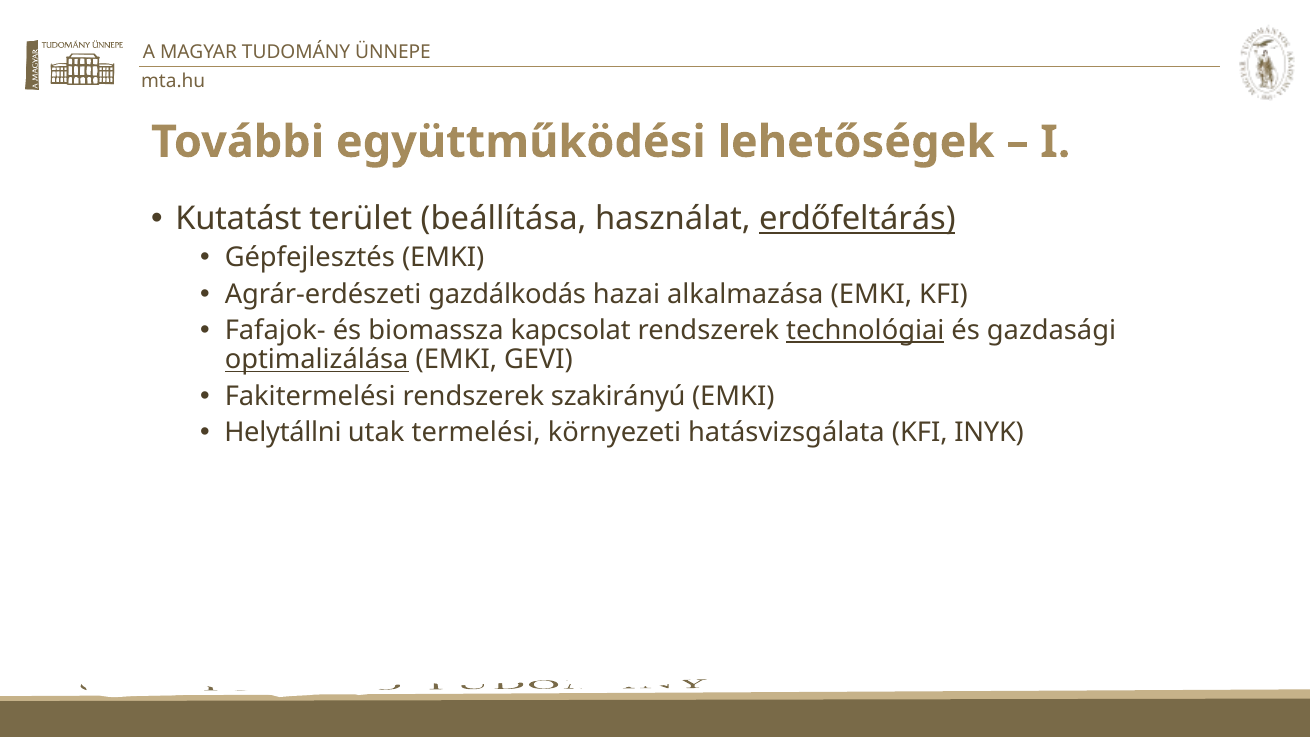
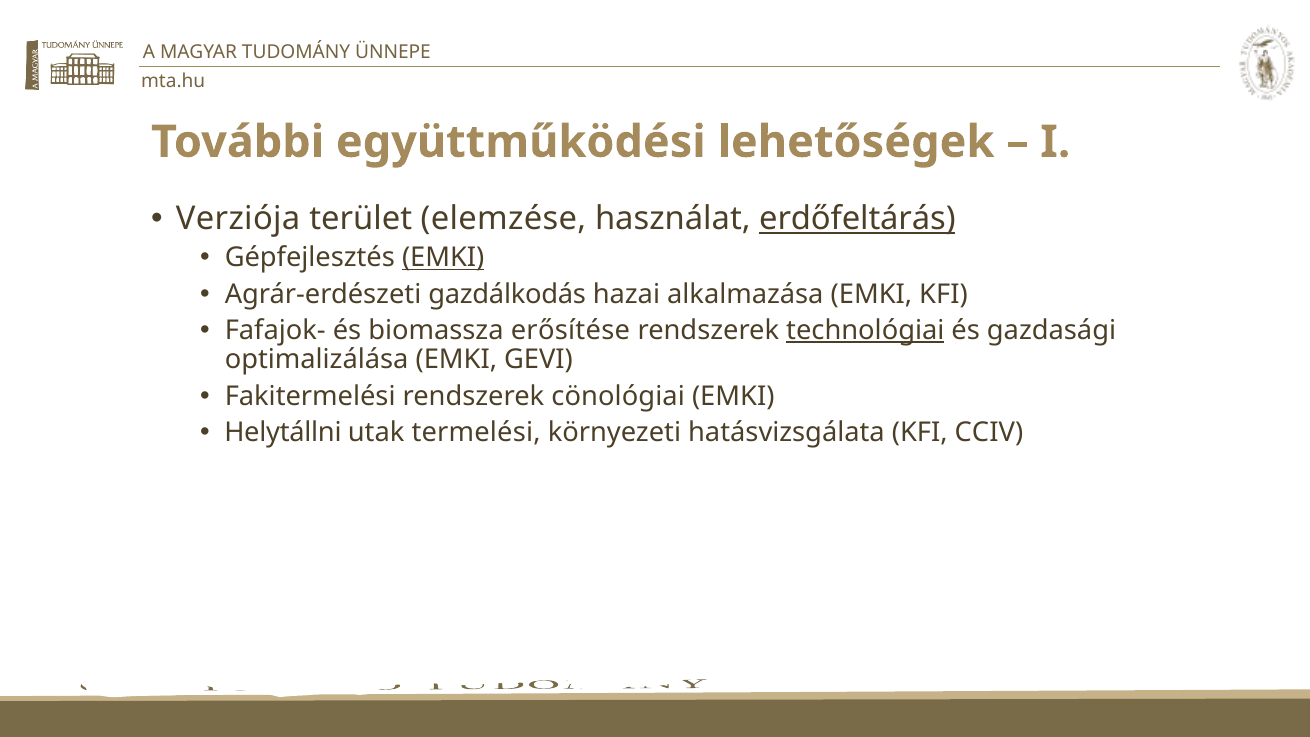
Kutatást: Kutatást -> Verziója (238, 219)
beállítása: beállítása -> elemzése (503, 219)
EMKI underline: none -> present (443, 258)
kapcsolat: kapcsolat -> erősítése (570, 330)
optimalizálása underline: present -> none (317, 360)
szakirányú: szakirányú -> cönológiai (618, 396)
INYK: INYK -> CCIV (989, 433)
